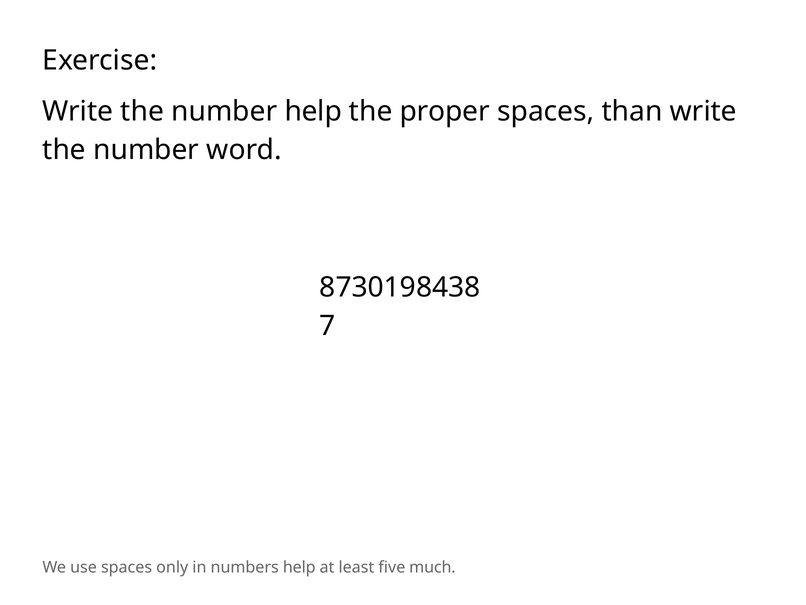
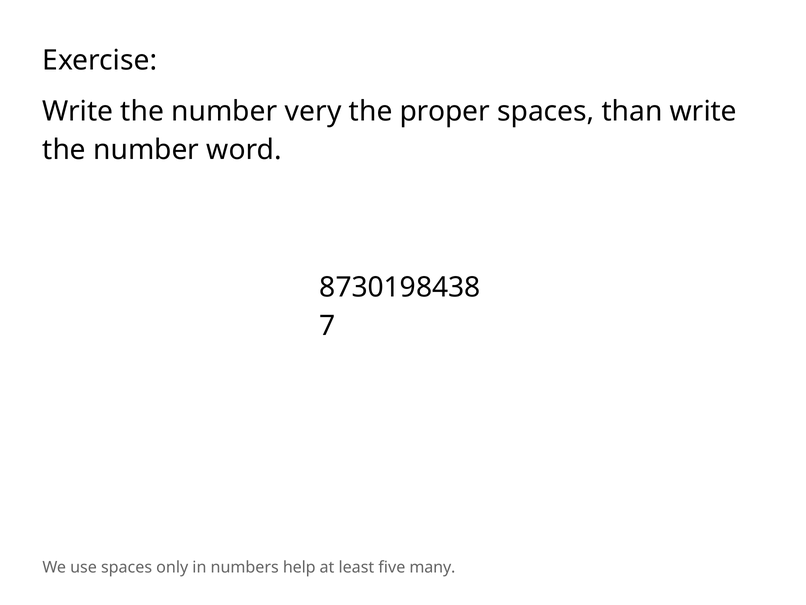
number help: help -> very (313, 111)
much: much -> many (432, 567)
